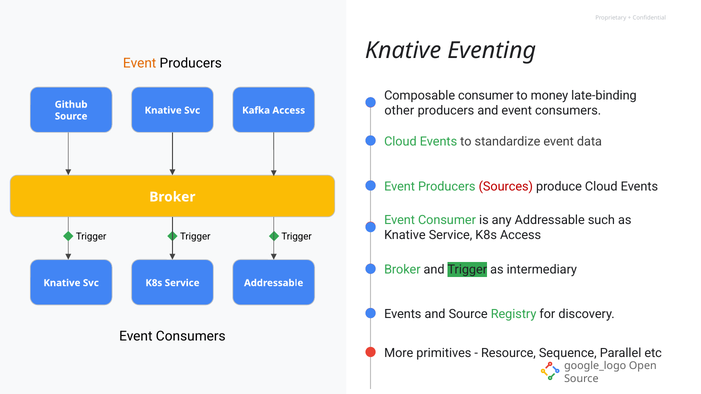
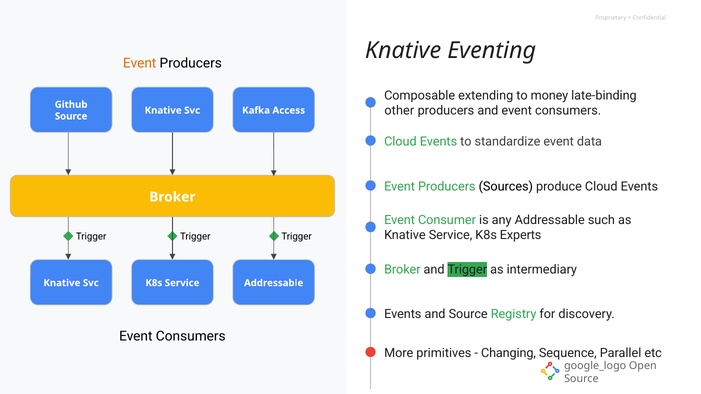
Composable consumer: consumer -> extending (486, 96)
Sources colour: red -> black (506, 187)
K8s Access: Access -> Experts (521, 235)
Resource: Resource -> Changing (508, 353)
